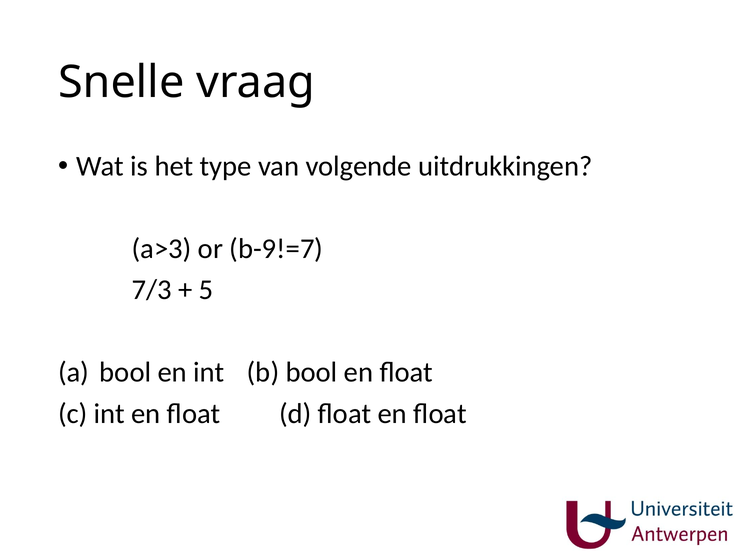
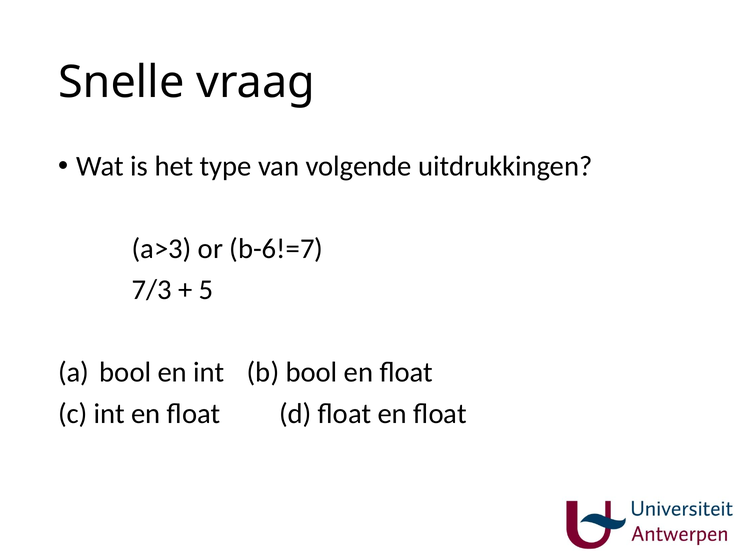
b-9!=7: b-9!=7 -> b-6!=7 (276, 249)
